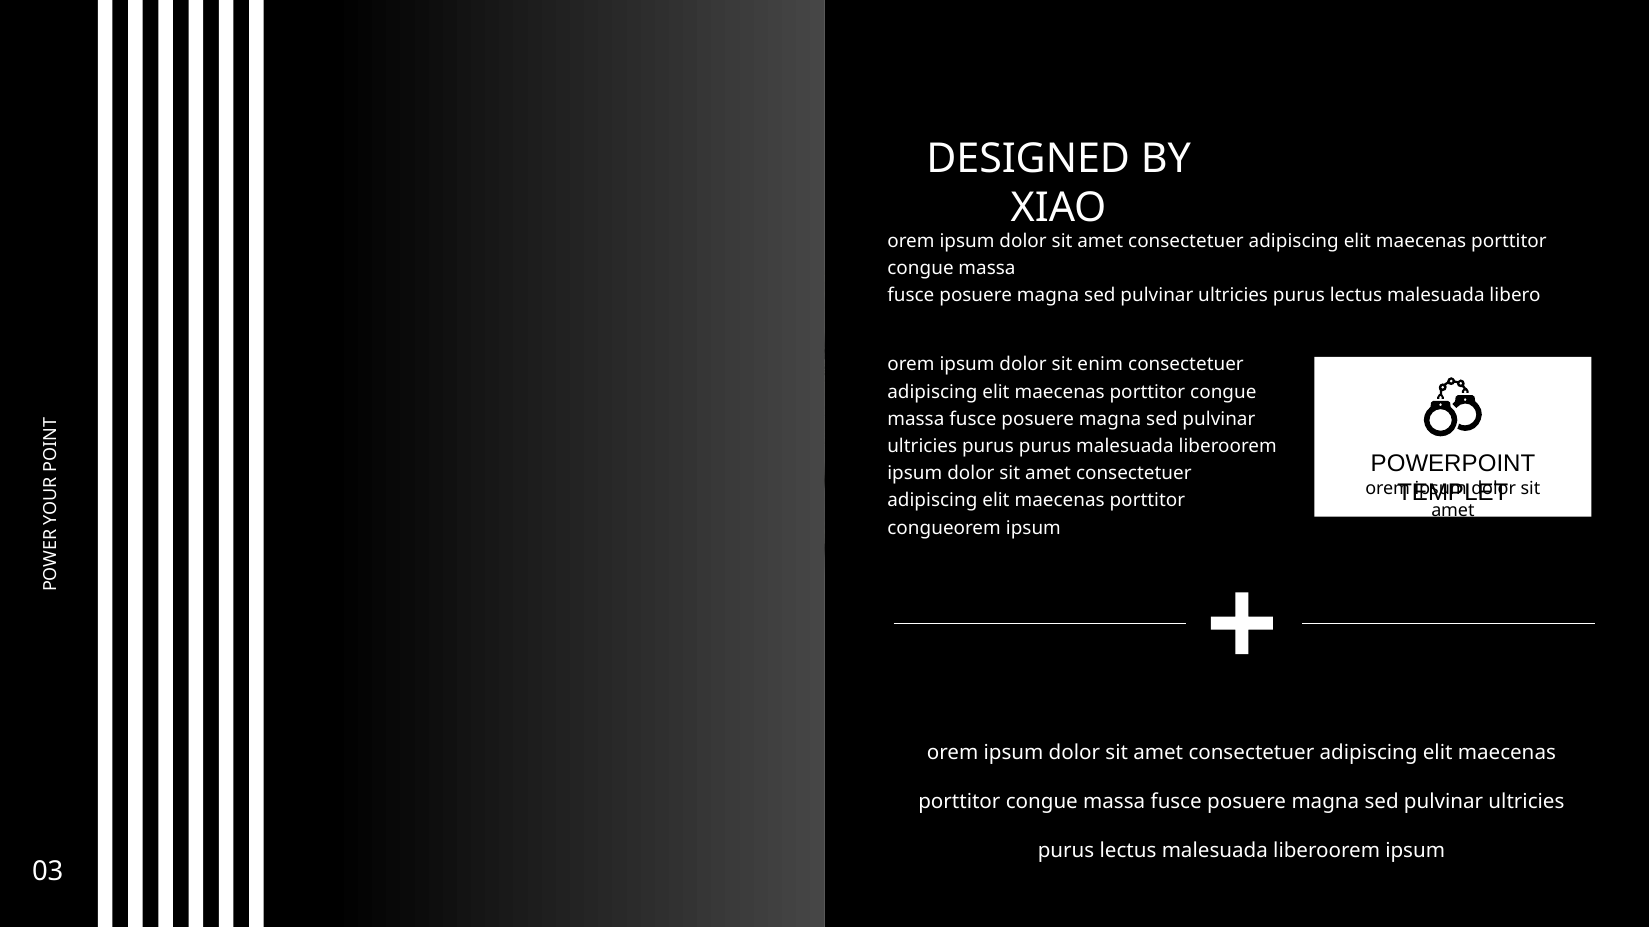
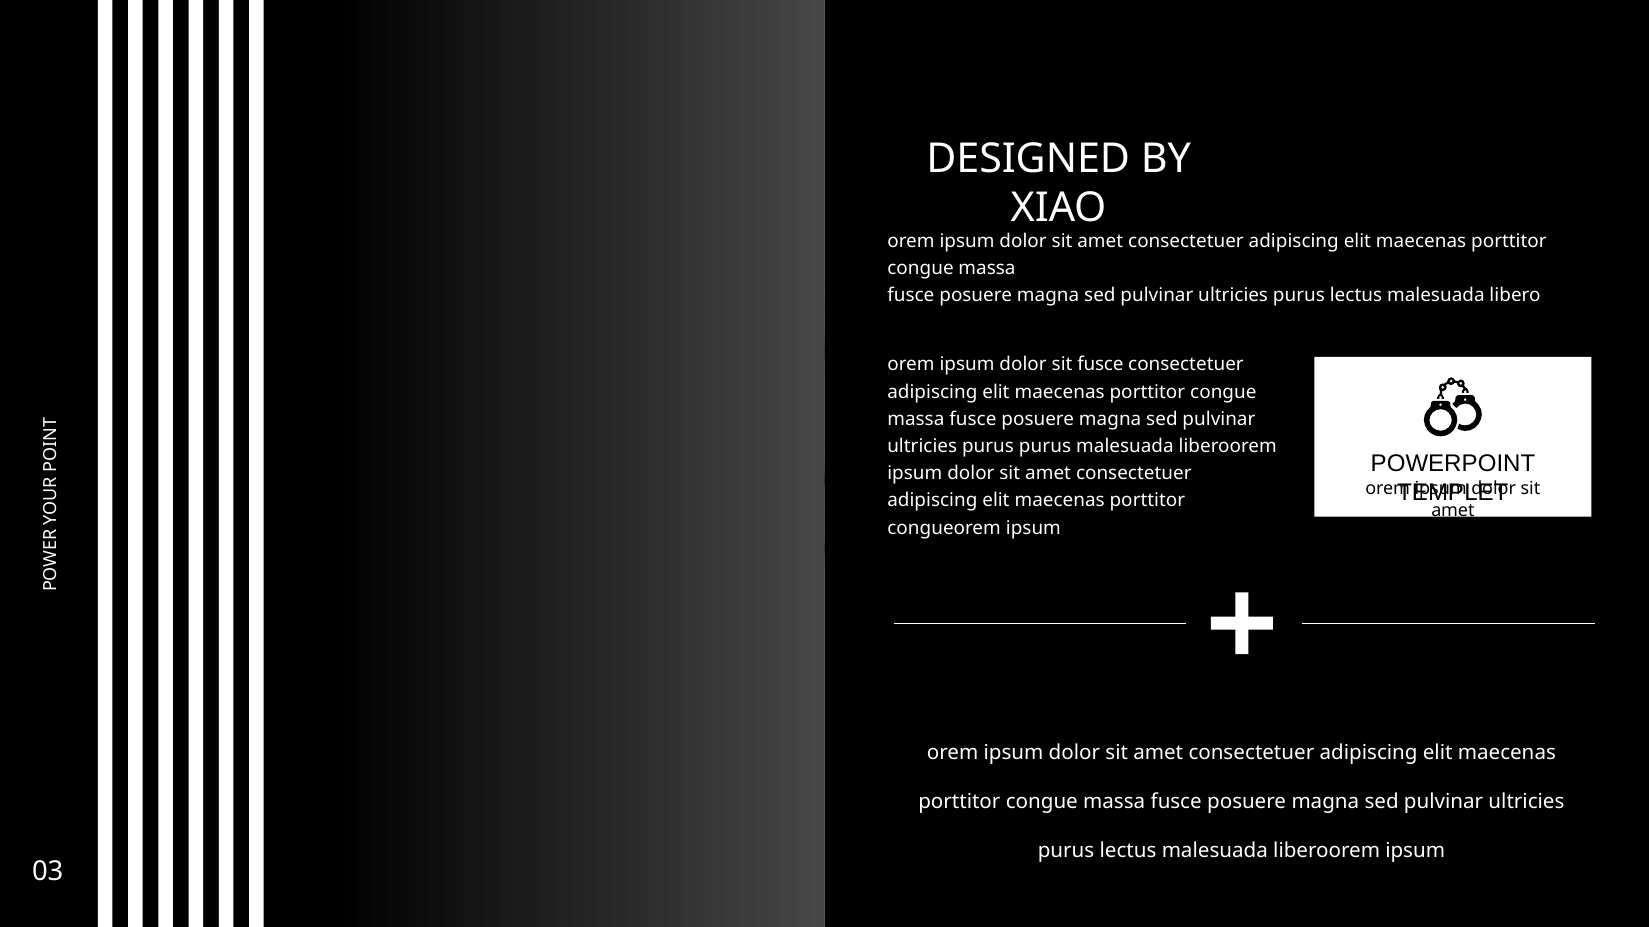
sit enim: enim -> fusce (1100, 365)
